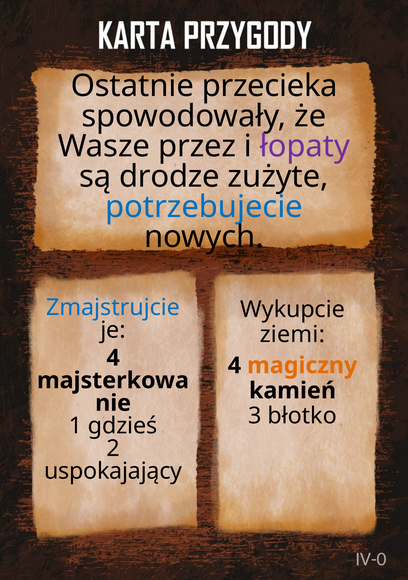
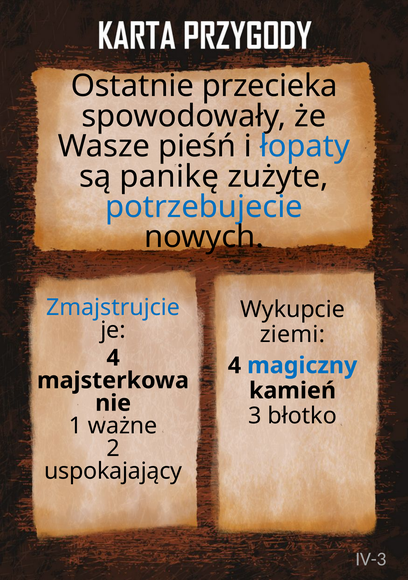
przez: przez -> pieśń (197, 146)
łopaty colour: purple -> blue (305, 146)
drodze: drodze -> panikę (169, 176)
magiczny colour: orange -> blue (302, 365)
gdzieś: gdzieś -> ważne (123, 425)
IV-0: IV-0 -> IV-3 (371, 559)
